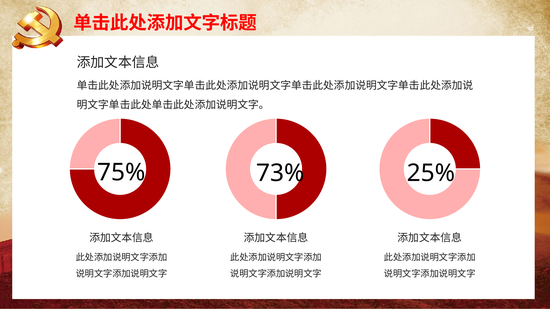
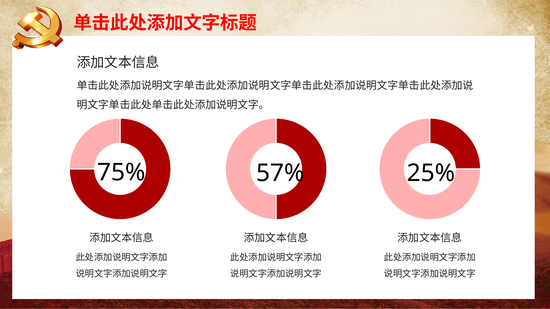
73%: 73% -> 57% (280, 173)
